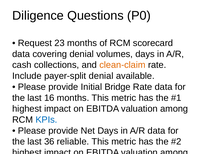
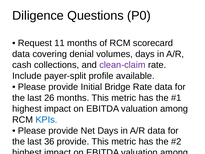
23: 23 -> 11 (60, 43)
clean-claim colour: orange -> purple (122, 65)
payer-split denial: denial -> profile (101, 76)
16: 16 -> 26 (49, 98)
36 reliable: reliable -> provide (73, 141)
